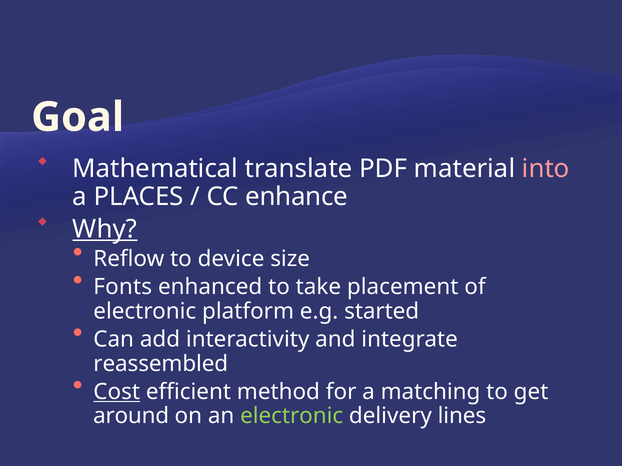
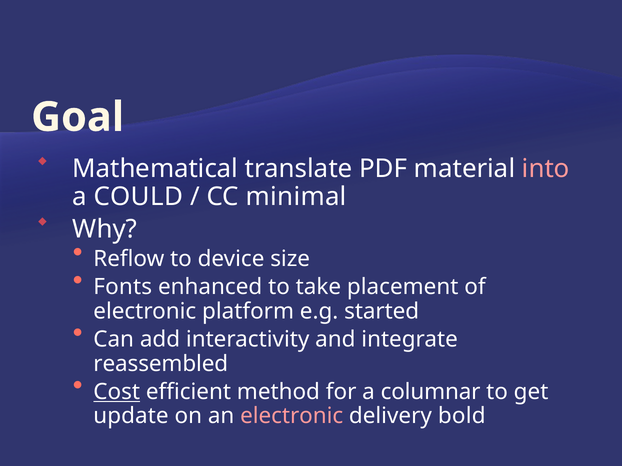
PLACES: PLACES -> COULD (138, 197)
enhance: enhance -> minimal (296, 197)
Why underline: present -> none (105, 229)
matching: matching -> columnar (431, 392)
around: around -> update (131, 417)
electronic colour: light green -> pink (292, 417)
lines: lines -> bold (462, 417)
